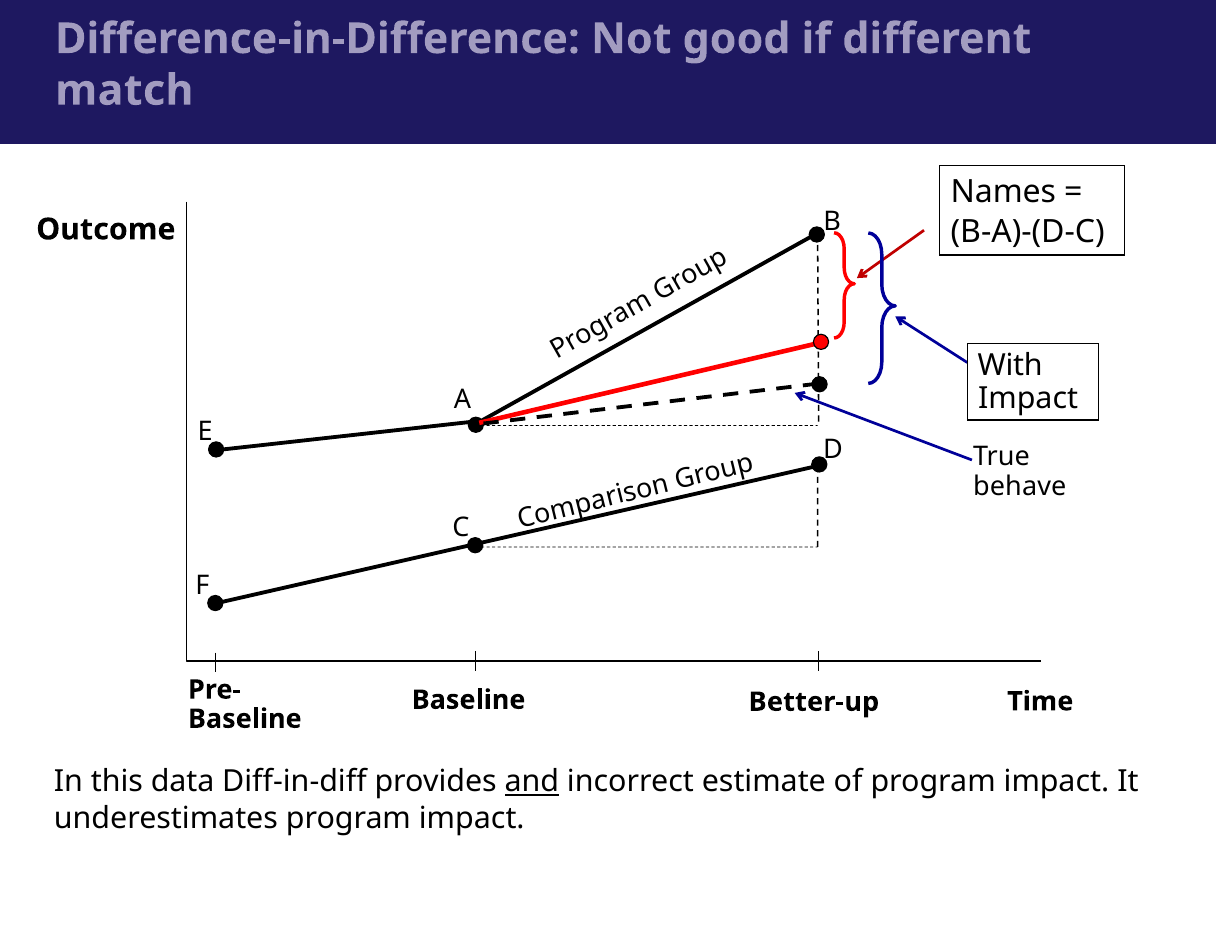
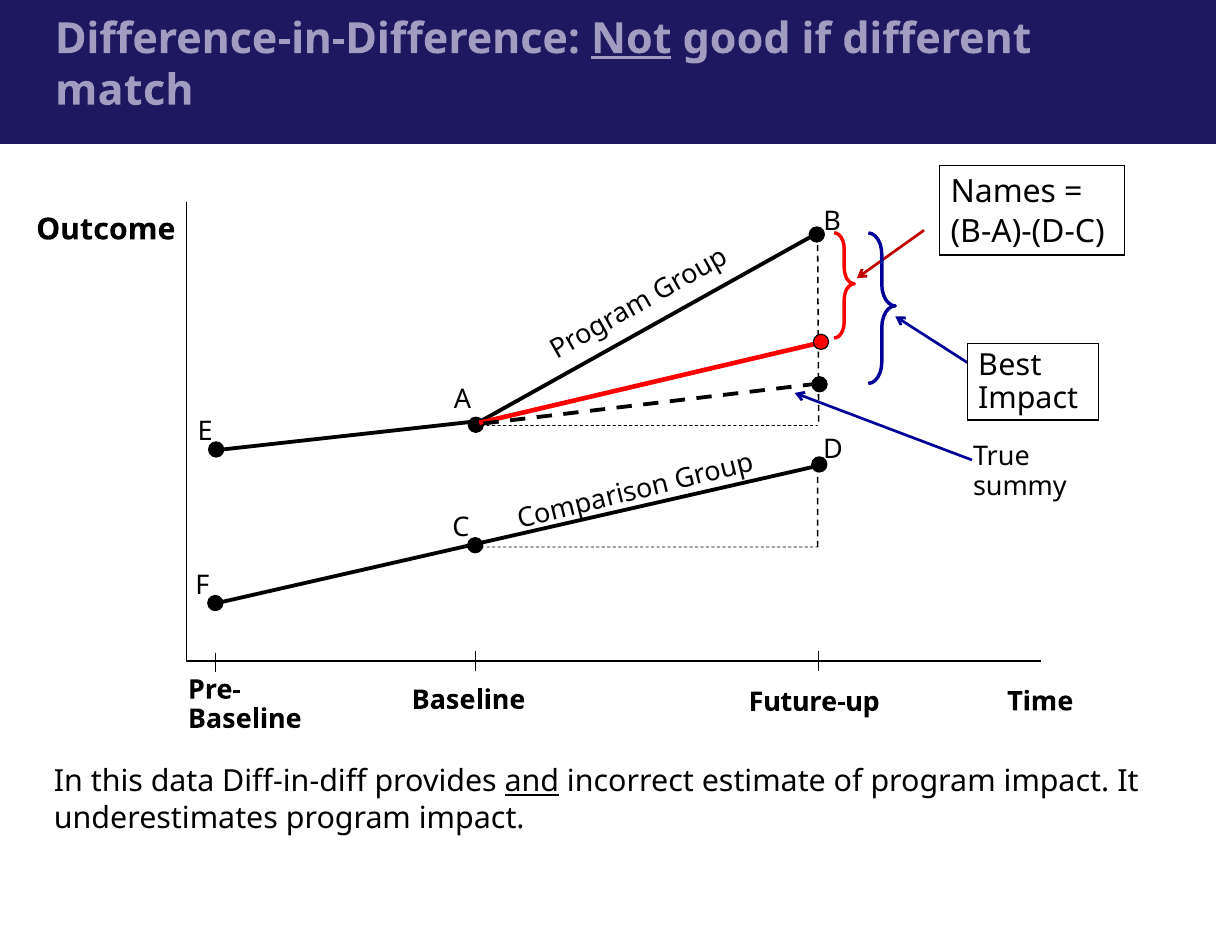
Not underline: none -> present (631, 39)
With: With -> Best (1010, 366)
behave: behave -> summy (1020, 487)
Better-up: Better-up -> Future-up (814, 702)
